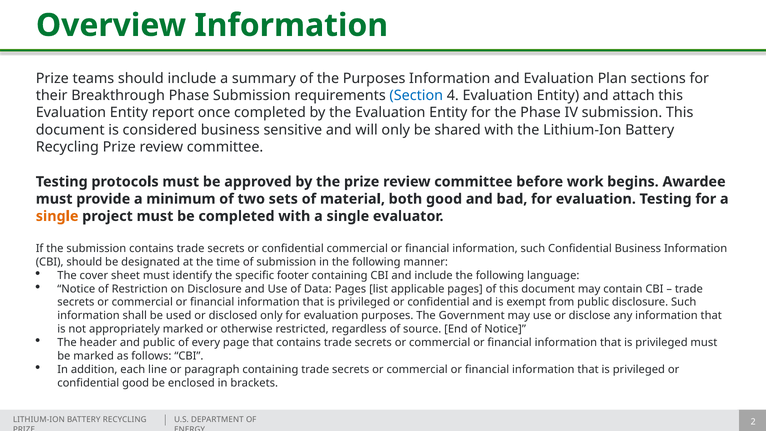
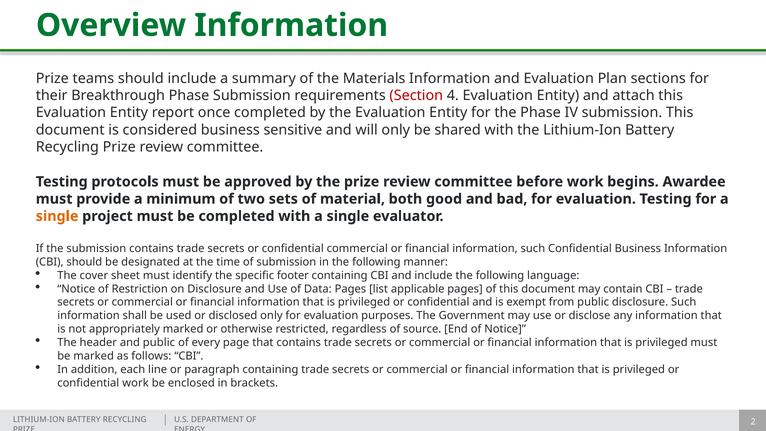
the Purposes: Purposes -> Materials (374, 78)
Section colour: blue -> red (416, 95)
confidential good: good -> work (135, 383)
